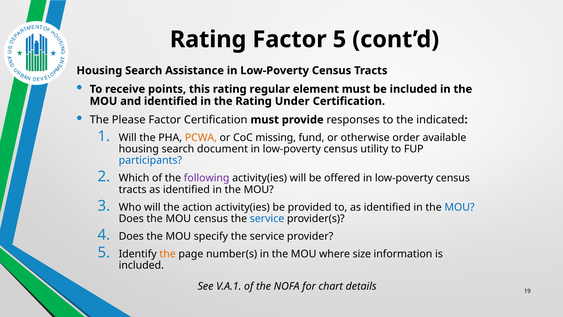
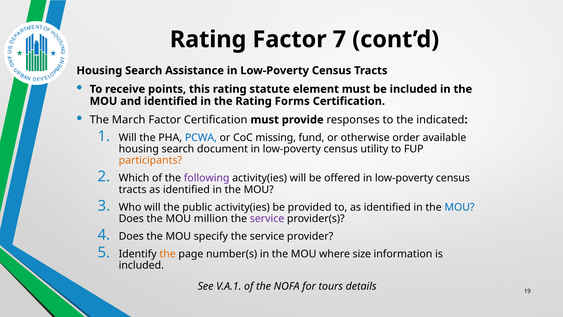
Factor 5: 5 -> 7 (339, 39)
regular: regular -> statute (270, 89)
Under: Under -> Forms (292, 101)
Please: Please -> March (129, 120)
PCWA colour: orange -> blue (201, 138)
participants colour: blue -> orange (150, 160)
action: action -> public (197, 207)
MOU census: census -> million (211, 218)
service colour: blue -> purple (267, 218)
chart: chart -> tours (331, 286)
